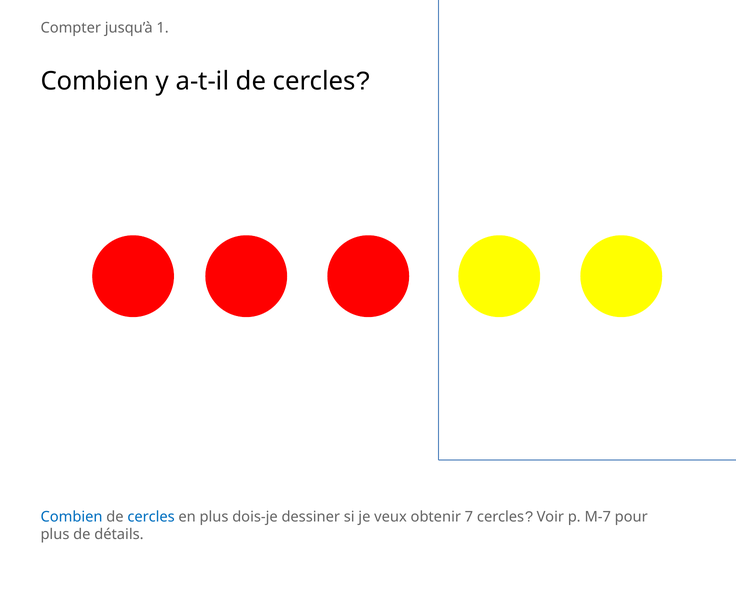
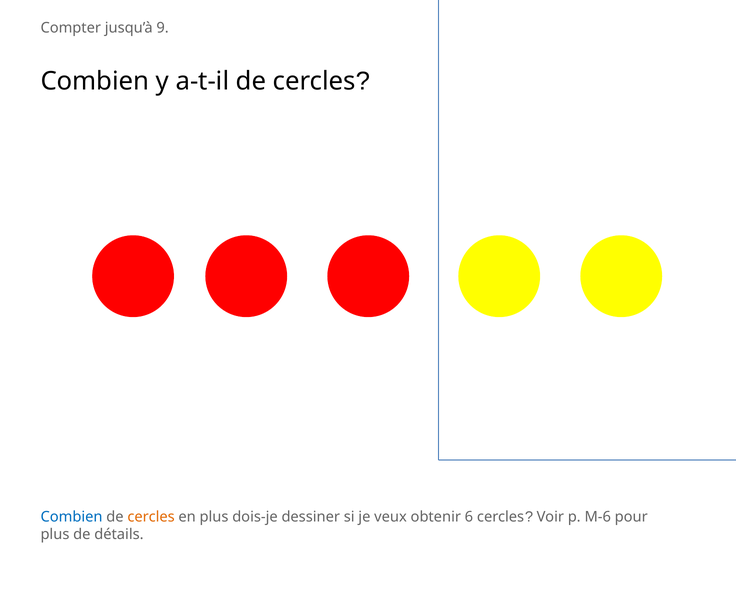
1: 1 -> 9 (163, 28)
cercles colour: blue -> orange (151, 516)
7: 7 -> 6 (469, 516)
M-7: M-7 -> M-6 (598, 516)
